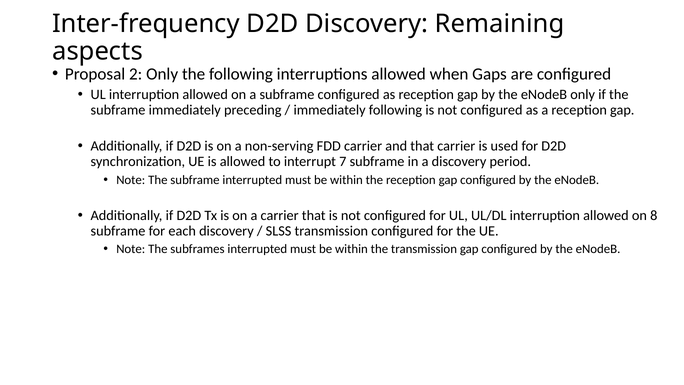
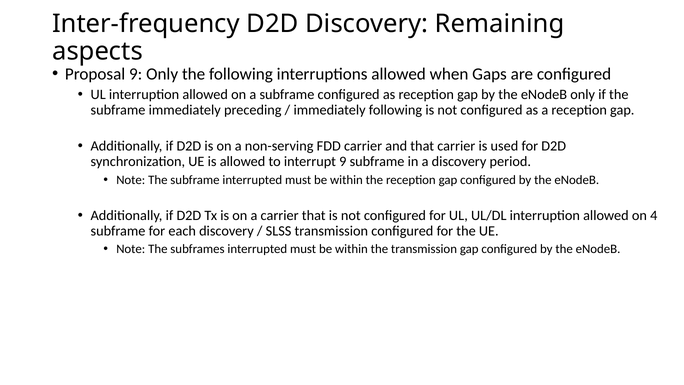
Proposal 2: 2 -> 9 (136, 74)
interrupt 7: 7 -> 9 (343, 162)
8: 8 -> 4 (654, 215)
